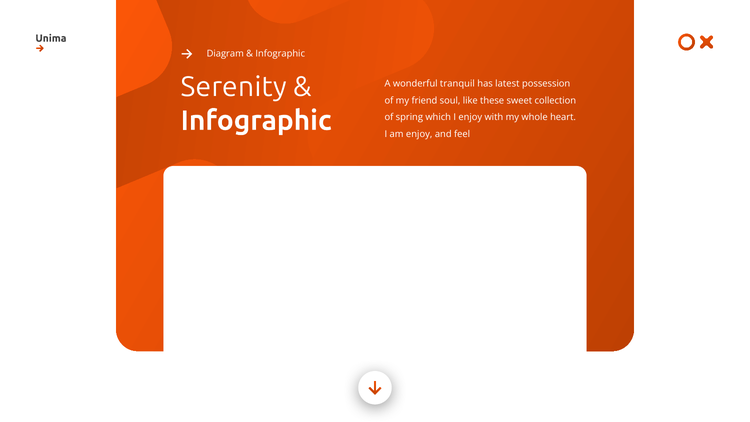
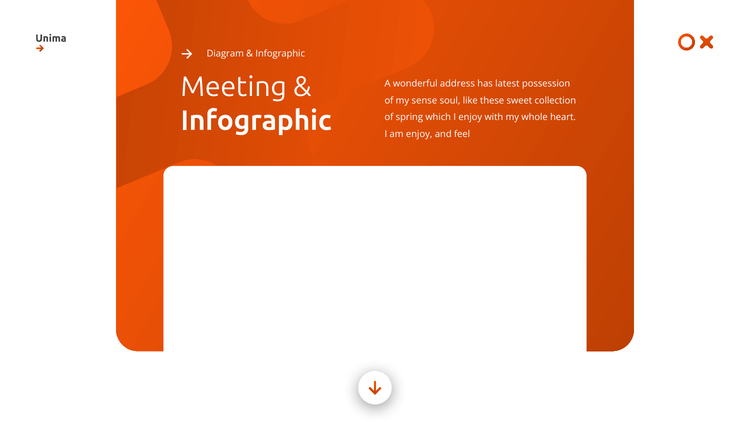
Serenity: Serenity -> Meeting (234, 87)
tranquil: tranquil -> address (457, 84)
friend: friend -> sense (424, 100)
